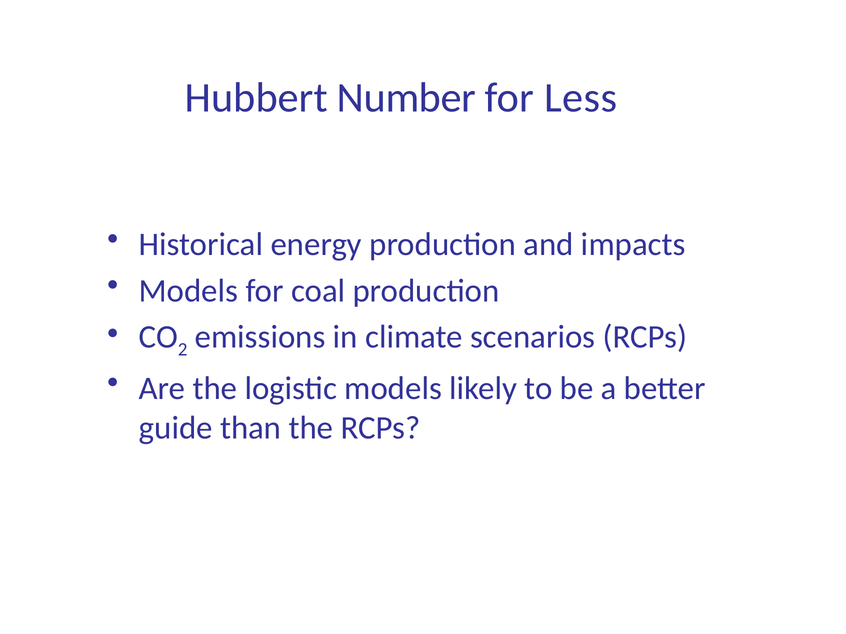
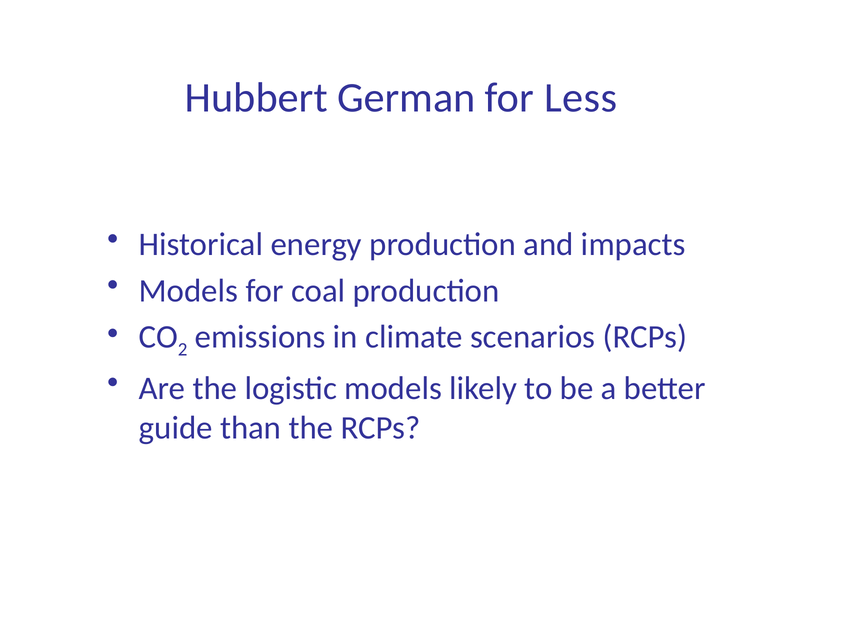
Number: Number -> German (406, 98)
